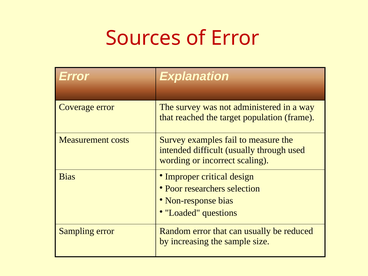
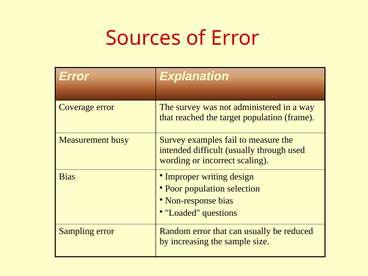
costs: costs -> busy (120, 140)
critical: critical -> writing (214, 177)
Poor researchers: researchers -> population (205, 189)
